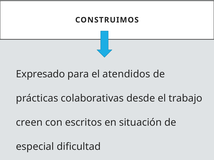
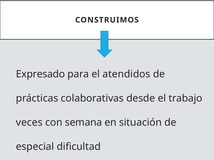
creen: creen -> veces (29, 123)
escritos: escritos -> semana (84, 123)
